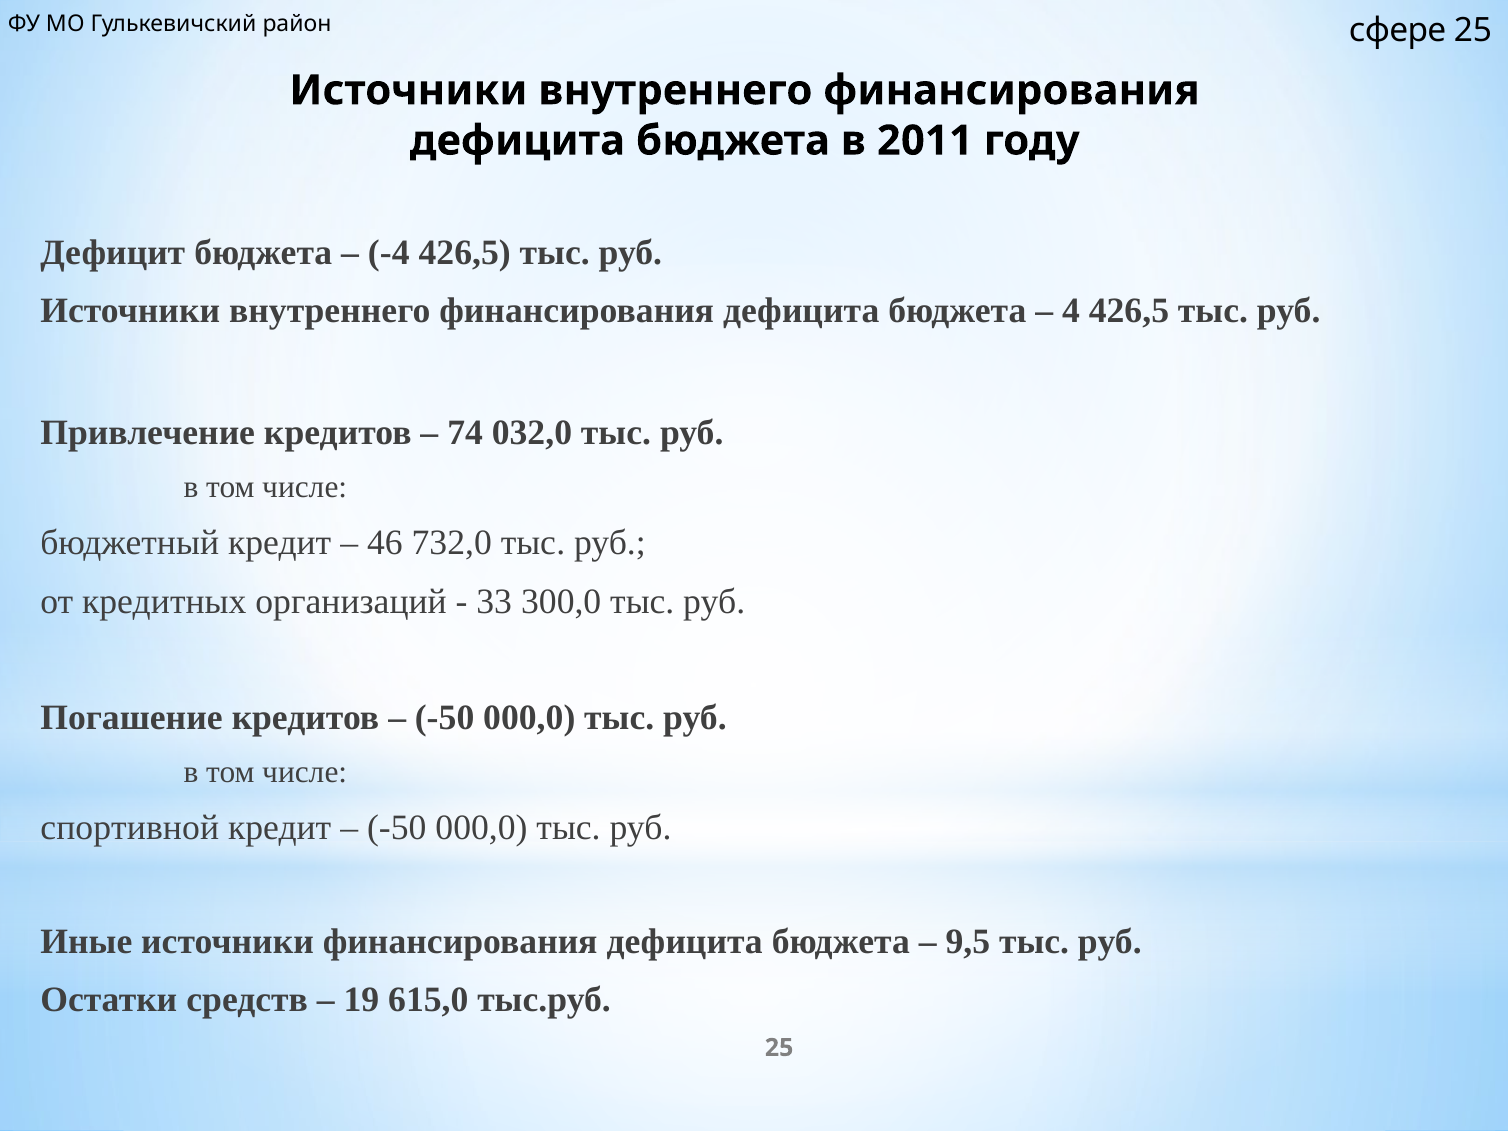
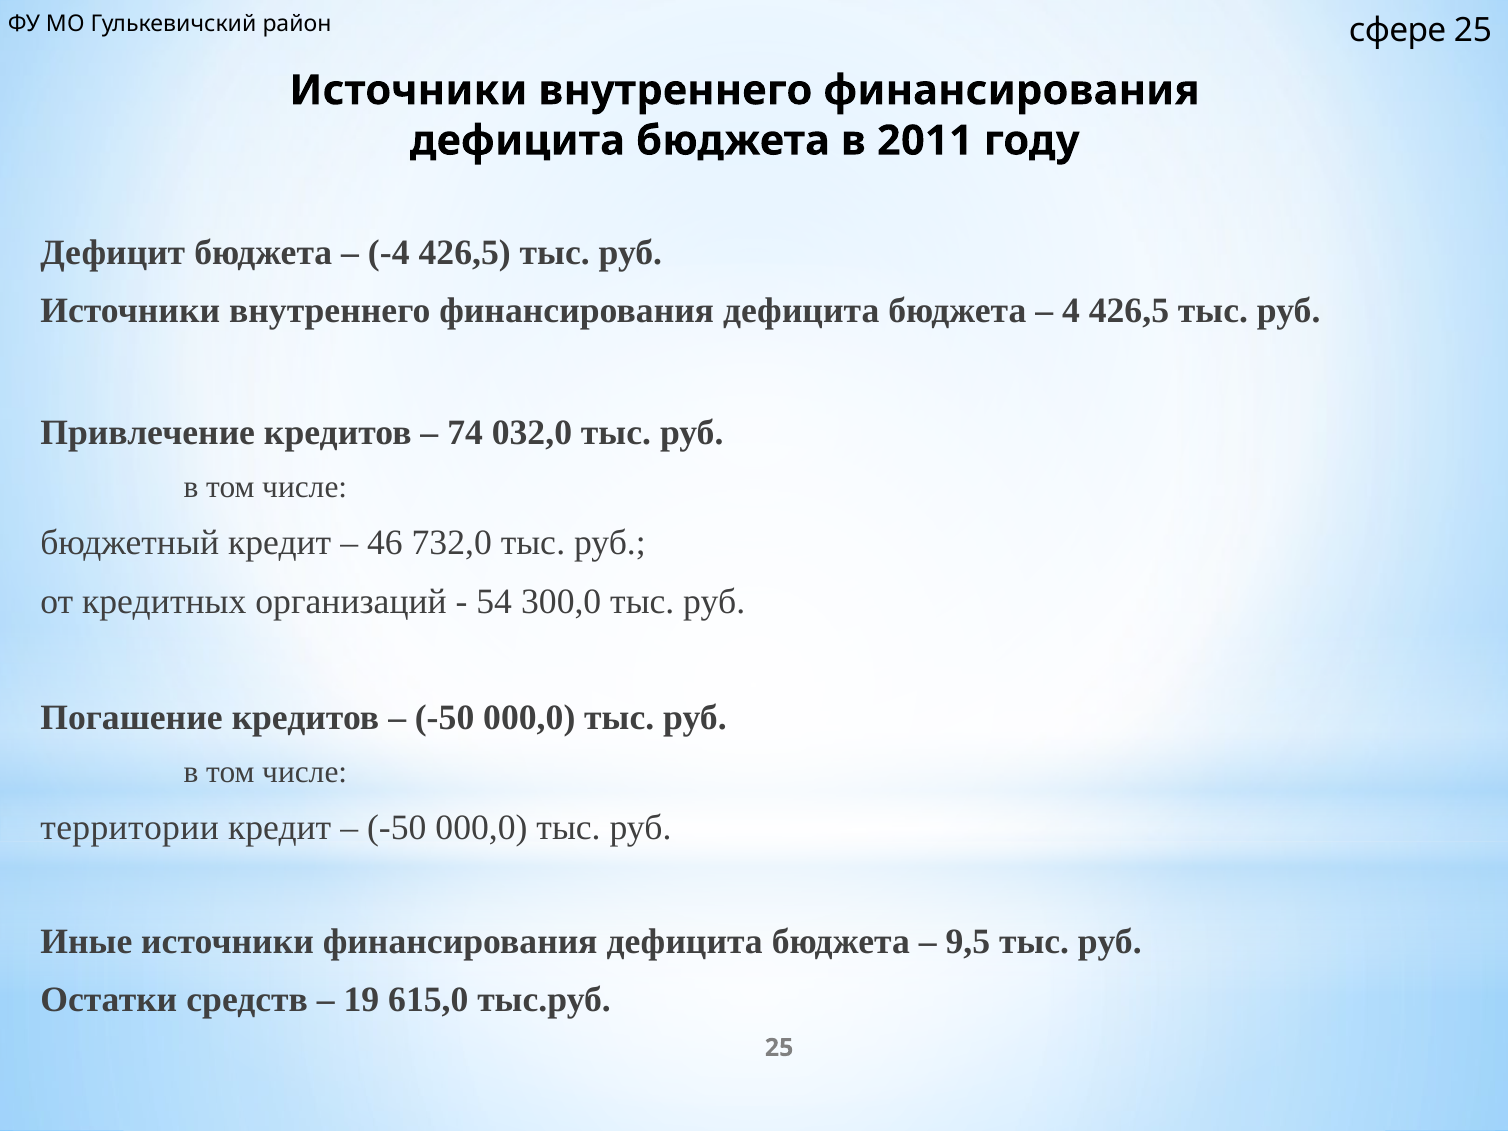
33: 33 -> 54 (494, 601)
спортивной: спортивной -> территории (130, 828)
